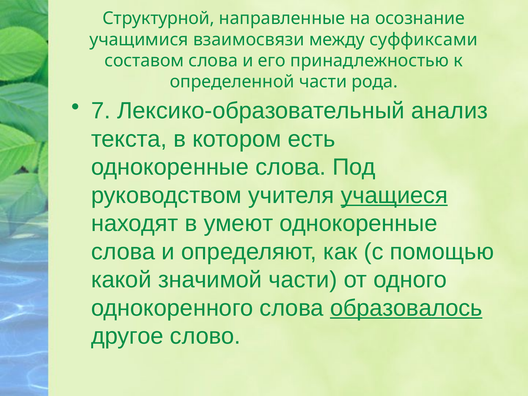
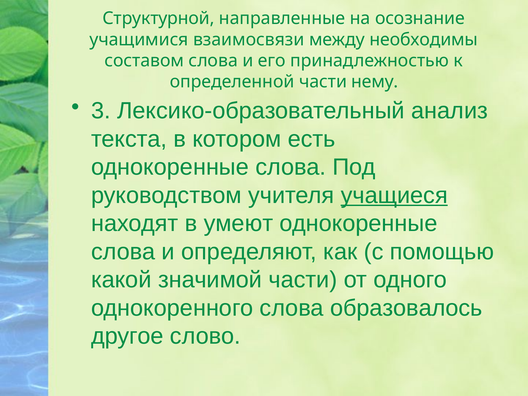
суффиксами: суффиксами -> необходимы (424, 40)
рода: рода -> нему (375, 82)
7: 7 -> 3 (101, 111)
образовалось underline: present -> none (406, 308)
